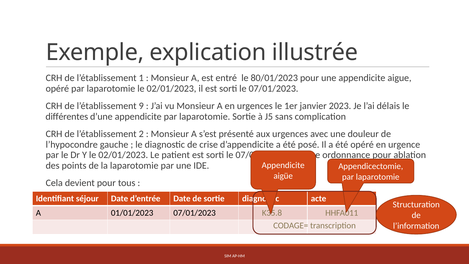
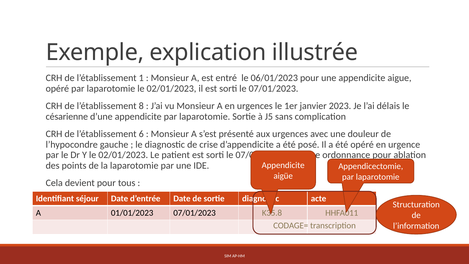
80/01/2023: 80/01/2023 -> 06/01/2023 (274, 78)
9: 9 -> 8 (141, 106)
différentes: différentes -> césarienne (67, 116)
2: 2 -> 6 (141, 134)
